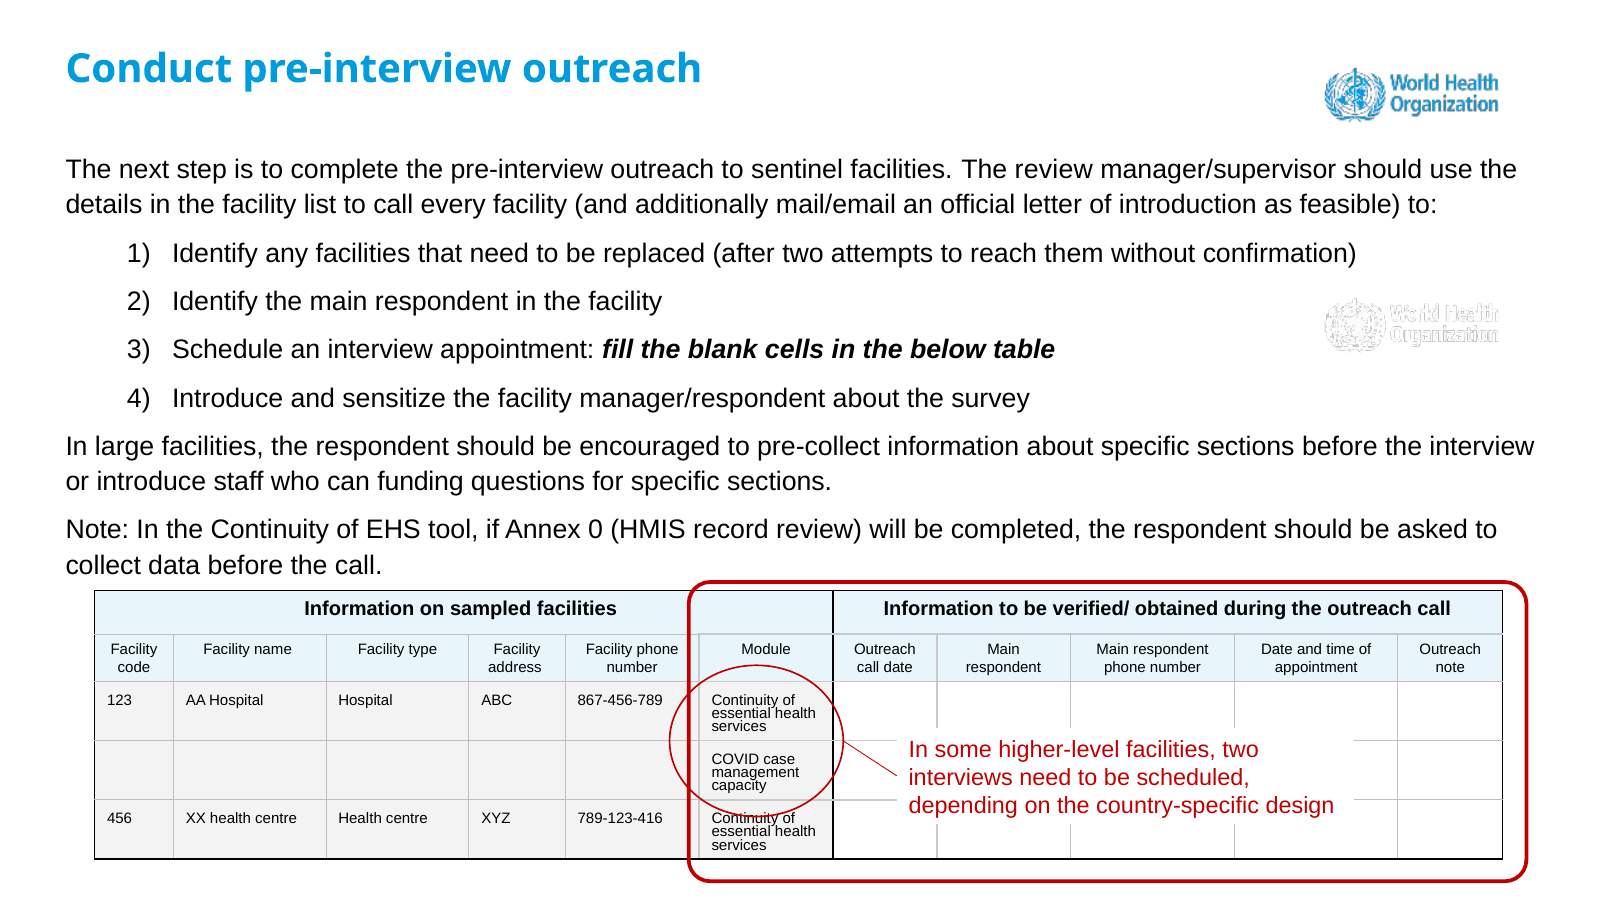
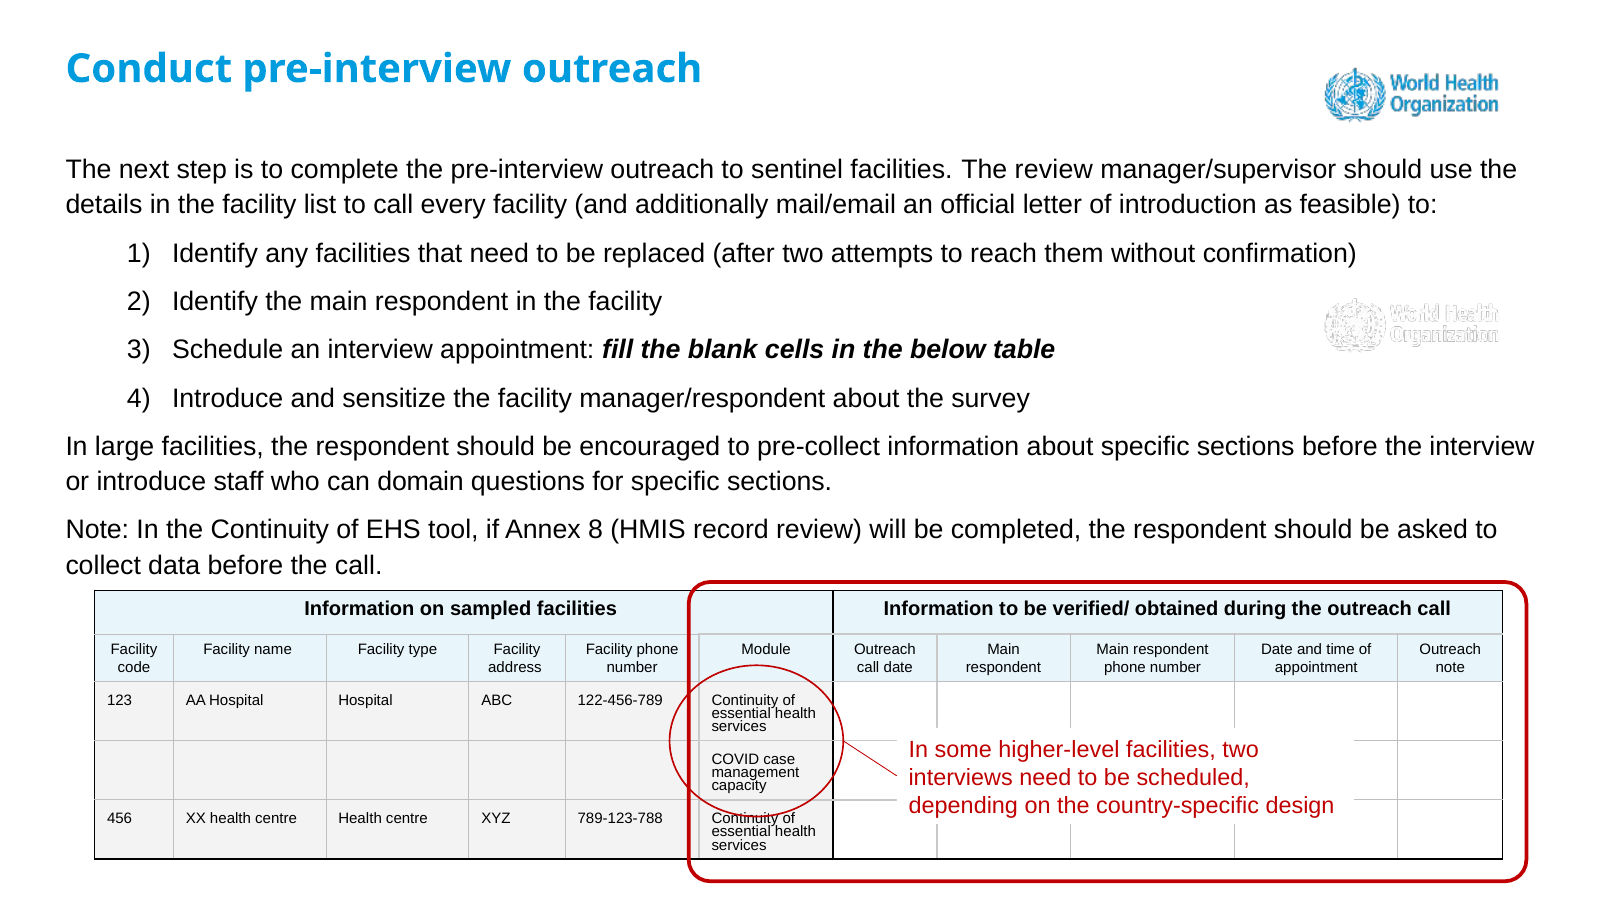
funding: funding -> domain (421, 482)
0: 0 -> 8 (595, 530)
867-456-789: 867-456-789 -> 122-456-789 (620, 700)
789-123-416: 789-123-416 -> 789-123-788 (620, 818)
